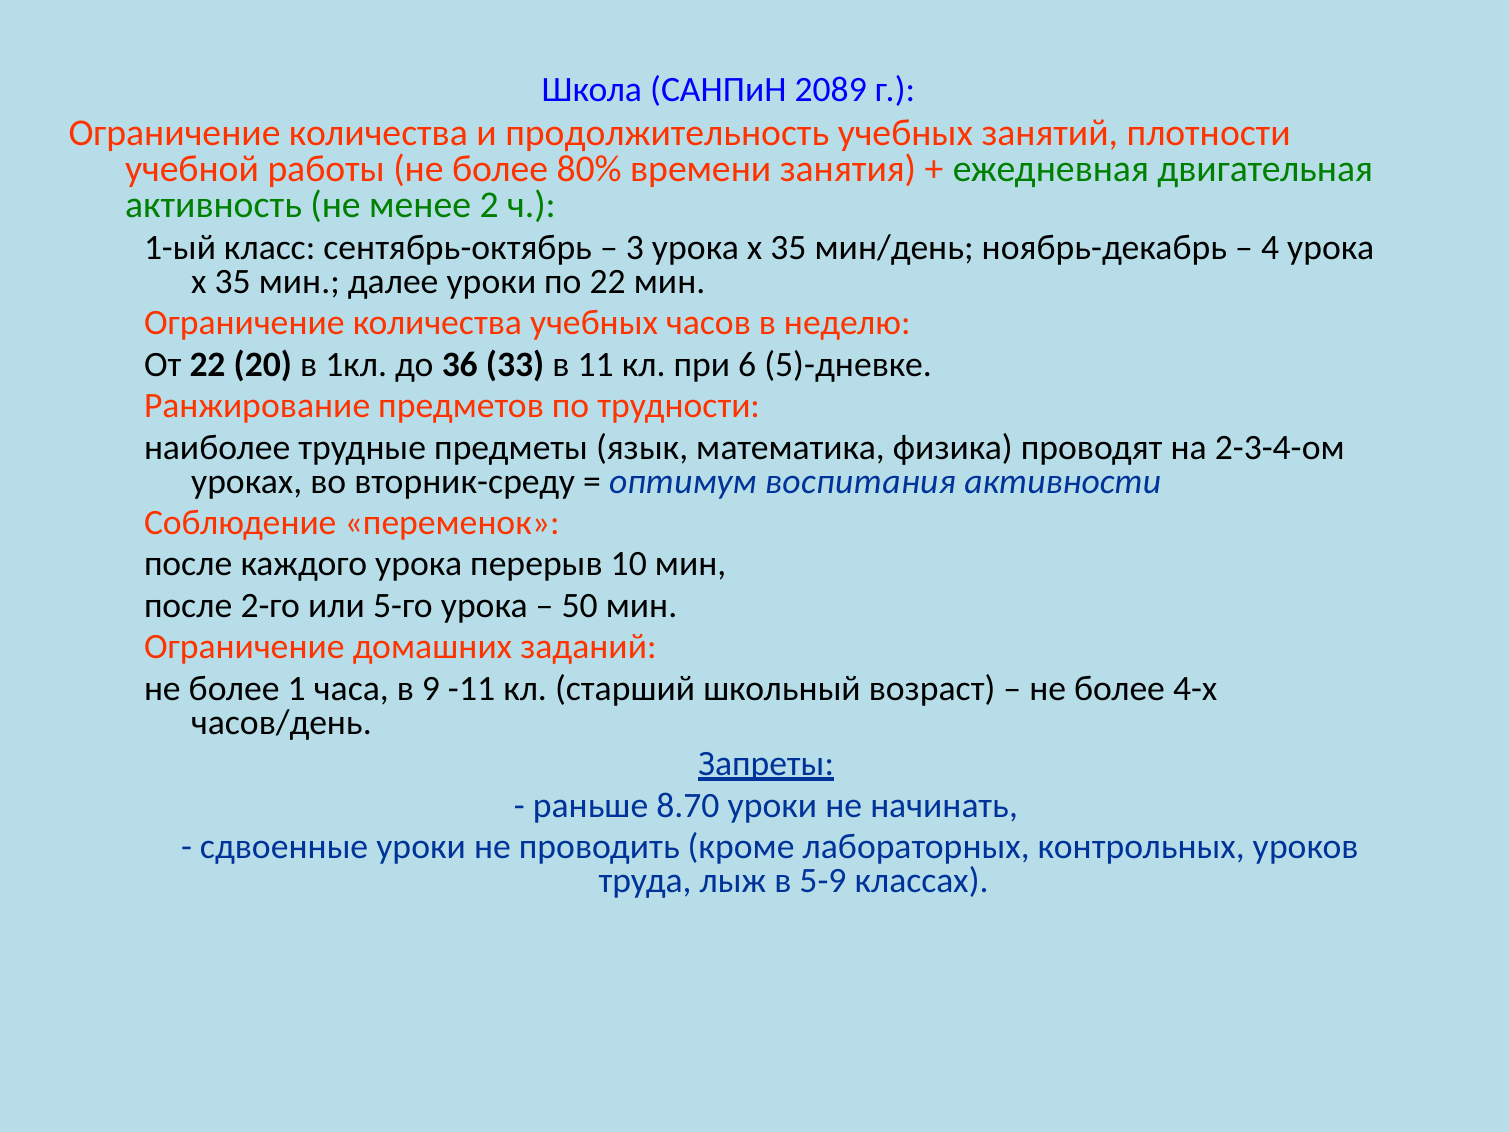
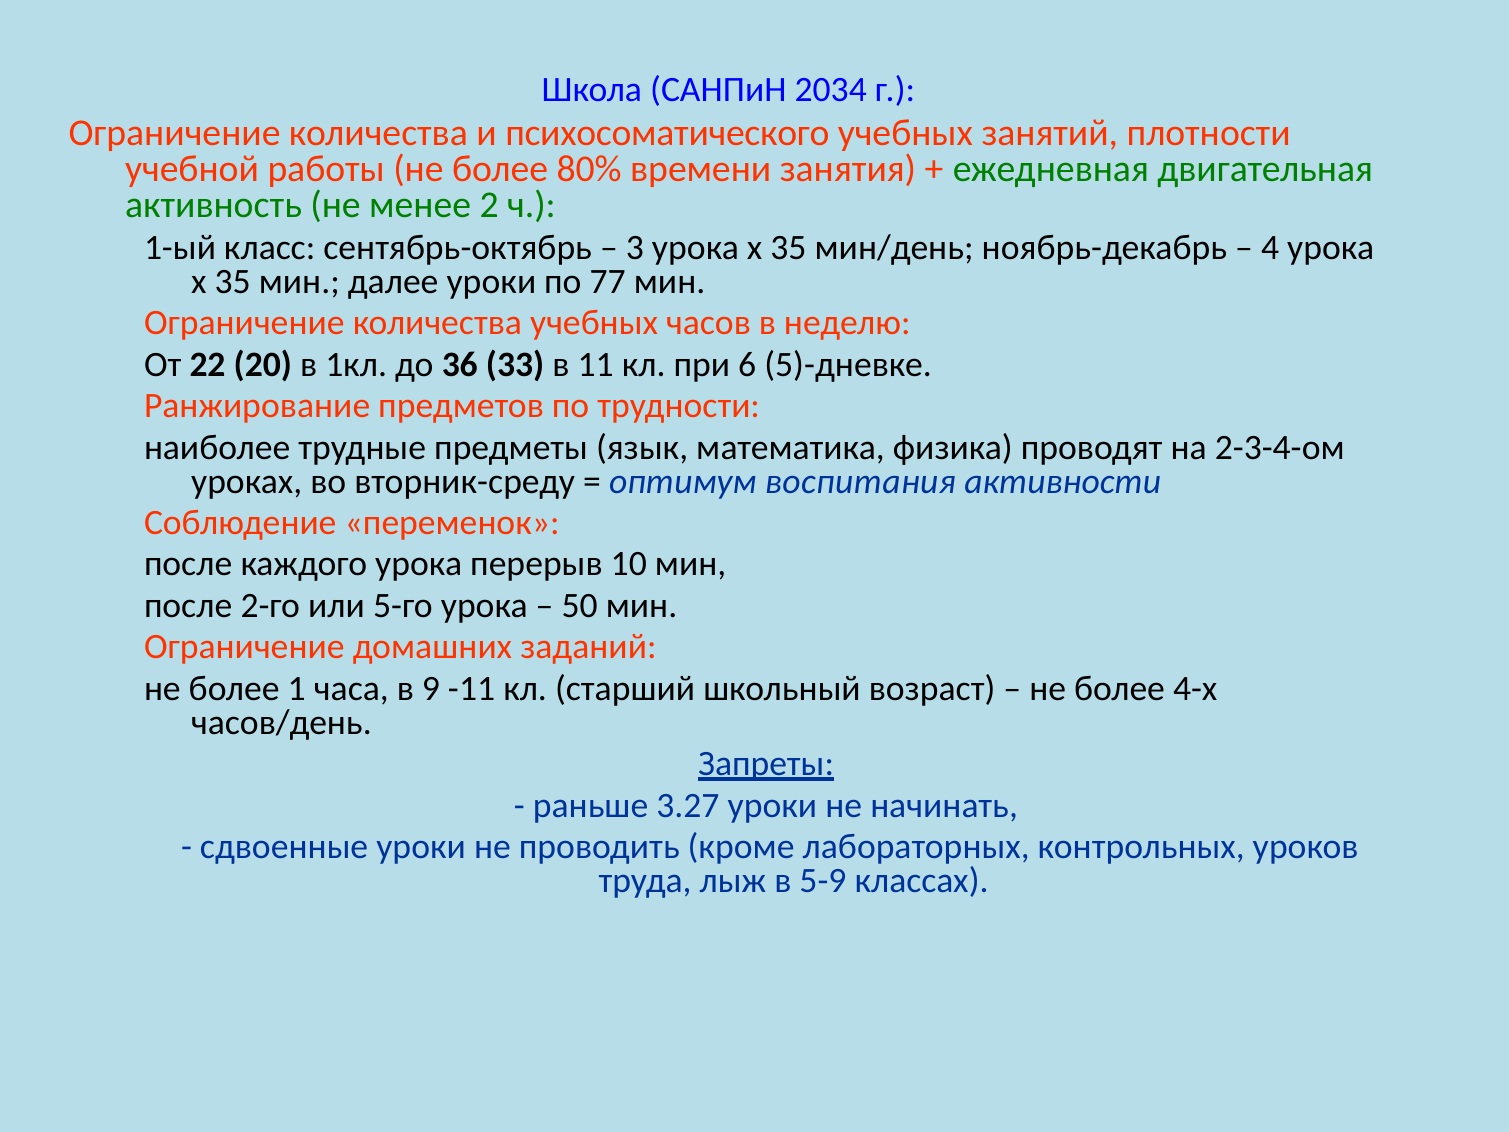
2089: 2089 -> 2034 (831, 90)
продолжительность: продолжительность -> психосоматического (667, 133)
по 22: 22 -> 77 (608, 282)
8.70: 8.70 -> 3.27 (688, 805)
